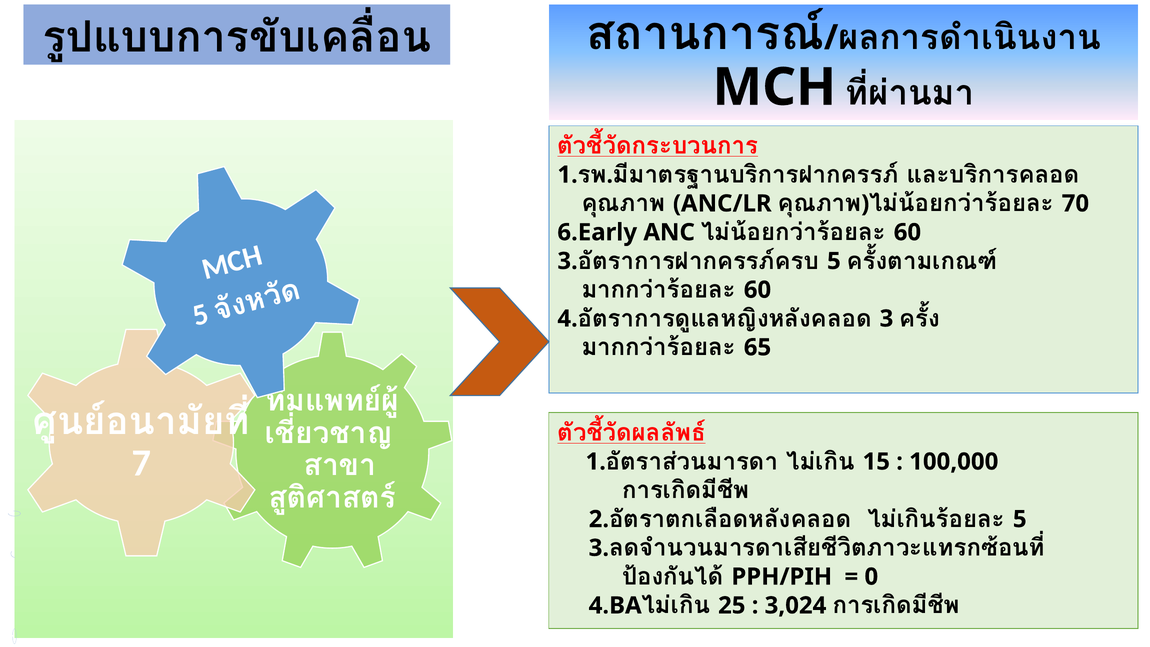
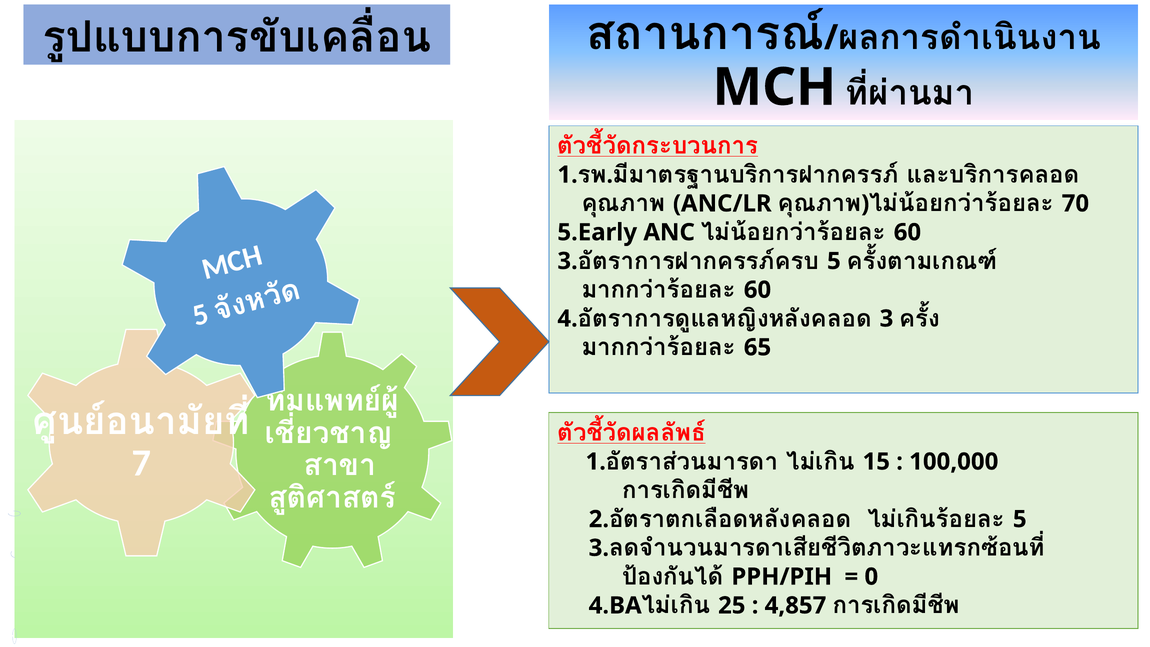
6.Early: 6.Early -> 5.Early (597, 232)
3,024: 3,024 -> 4,857 (795, 605)
